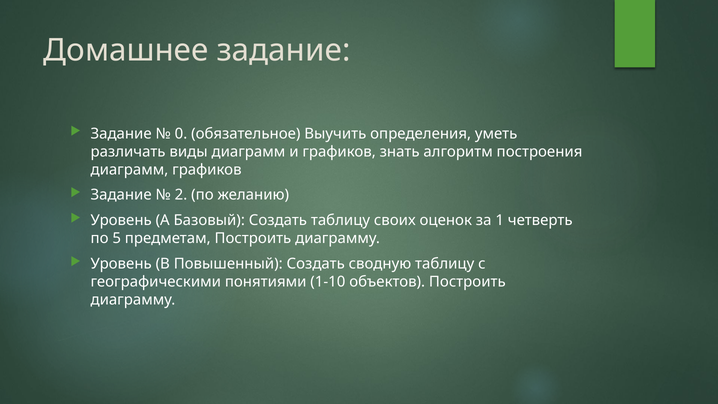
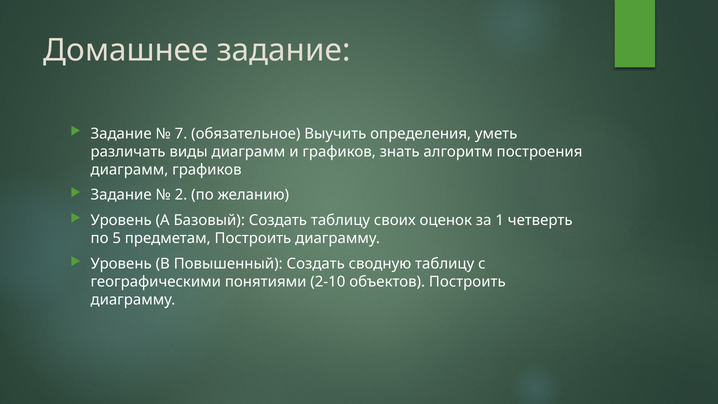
0: 0 -> 7 (181, 134)
1-10: 1-10 -> 2-10 (328, 282)
